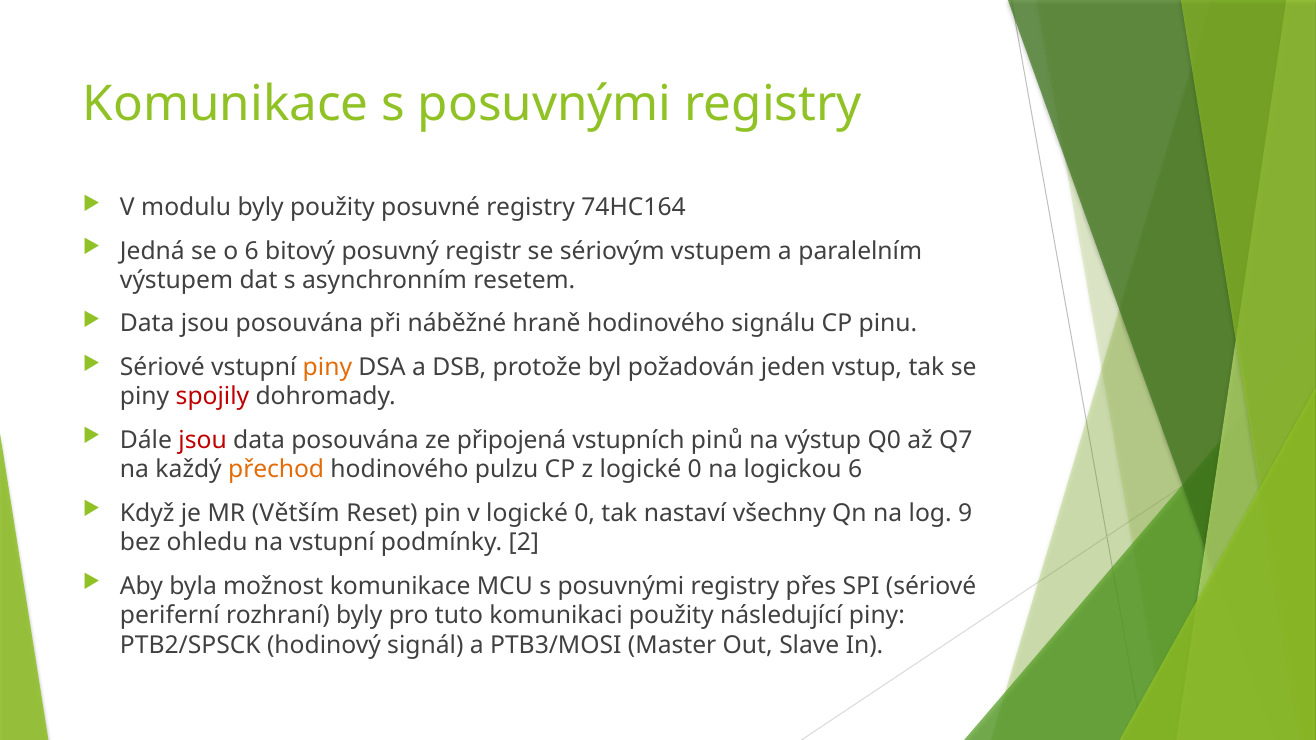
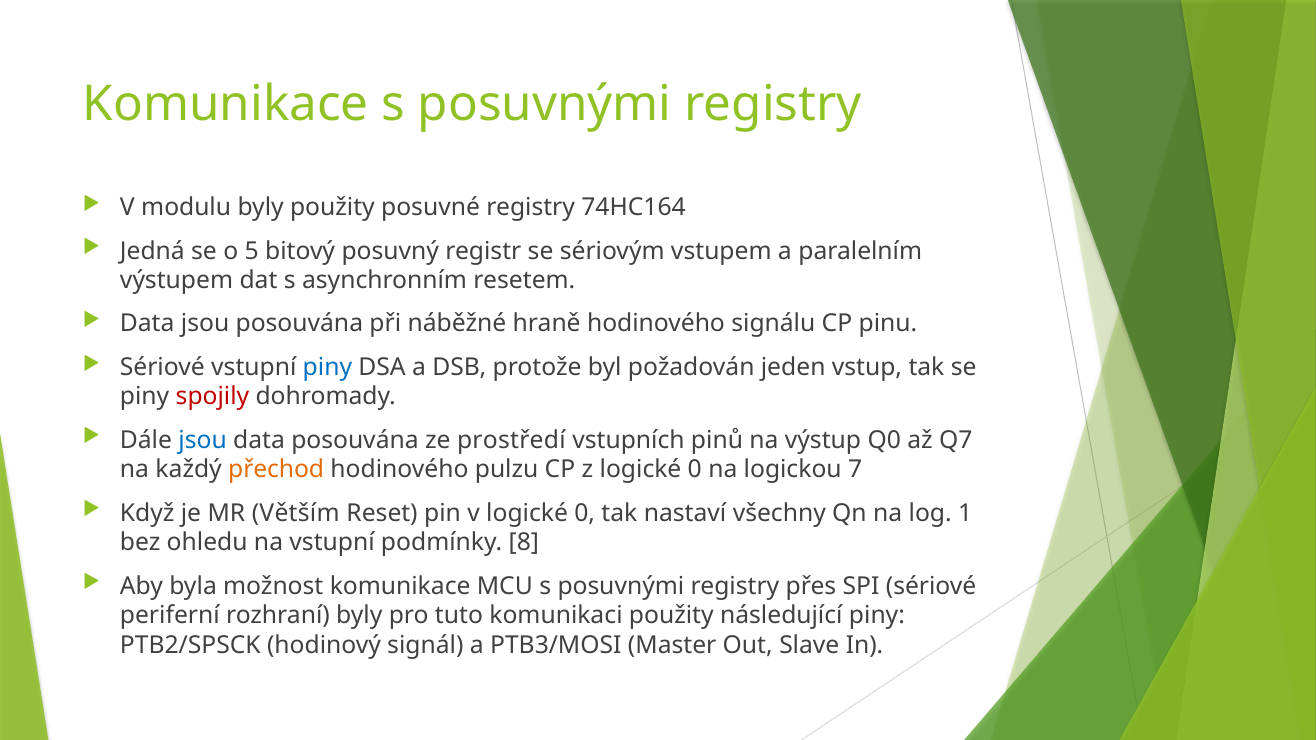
o 6: 6 -> 5 (252, 251)
piny colour: orange -> blue (327, 367)
jsou colour: red -> blue (203, 440)
připojená: připojená -> prostředí (511, 440)
logickou 6: 6 -> 7 (855, 470)
9: 9 -> 1 (965, 513)
2: 2 -> 8 (524, 543)
